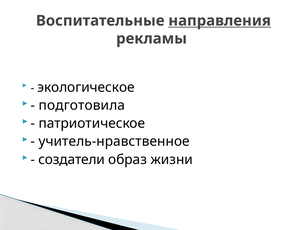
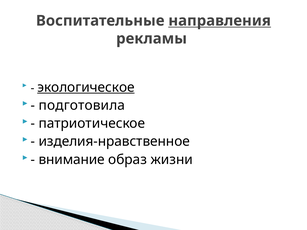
экологическое underline: none -> present (86, 87)
учитель-нравственное: учитель-нравственное -> изделия-нравственное (114, 142)
создатели: создатели -> внимание (72, 160)
